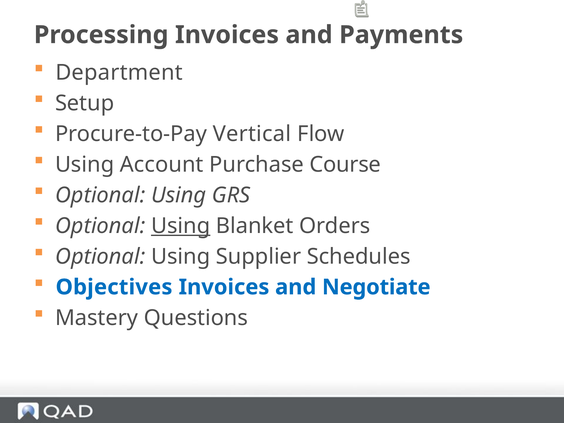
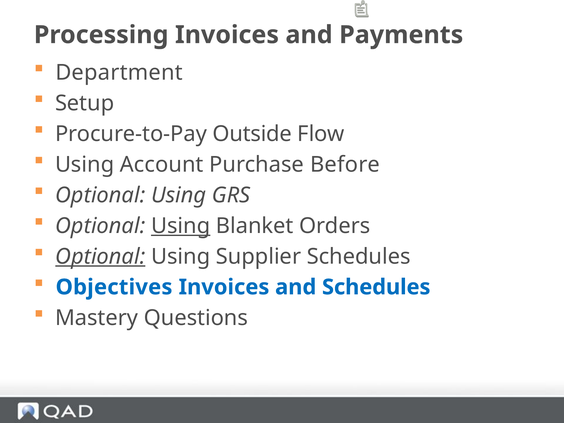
Vertical: Vertical -> Outside (252, 134)
Course: Course -> Before (345, 164)
Optional underline: none -> present (100, 256)
and Negotiate: Negotiate -> Schedules (376, 287)
